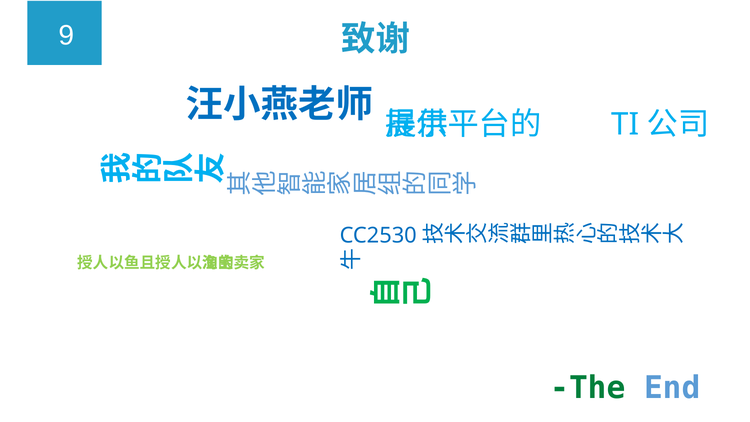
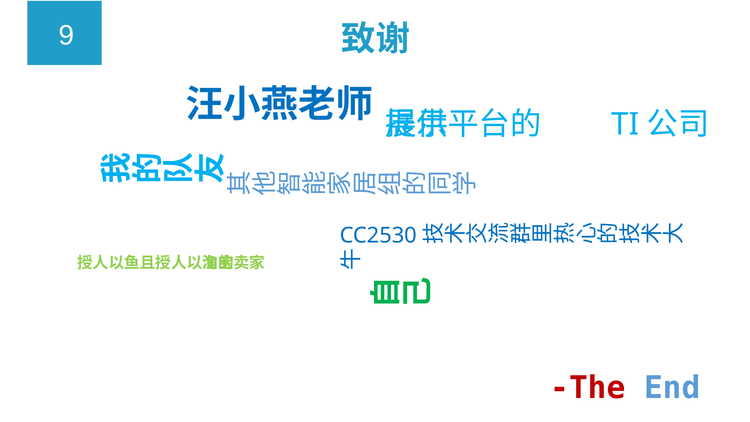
The colour: green -> red (588, 388)
